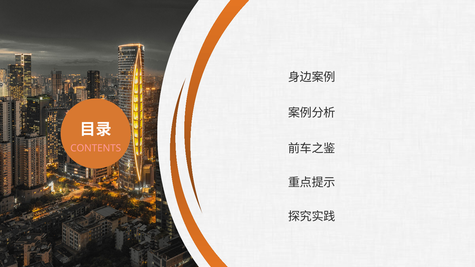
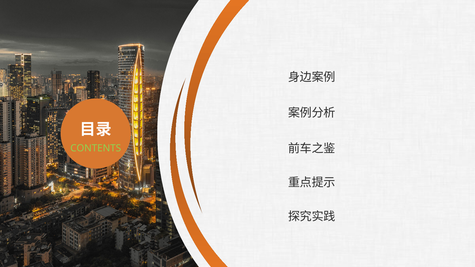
CONTENTS colour: pink -> light green (96, 148)
